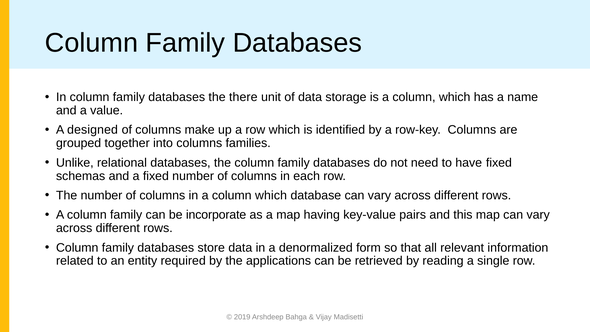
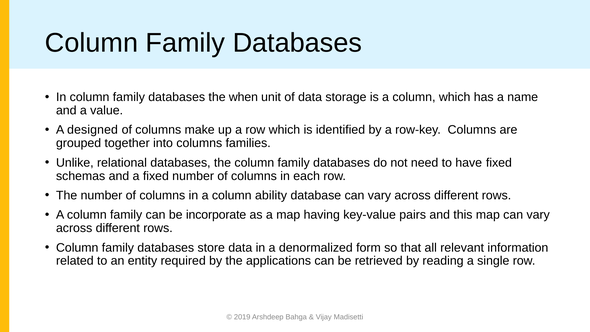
there: there -> when (243, 97)
in a column which: which -> ability (271, 195)
